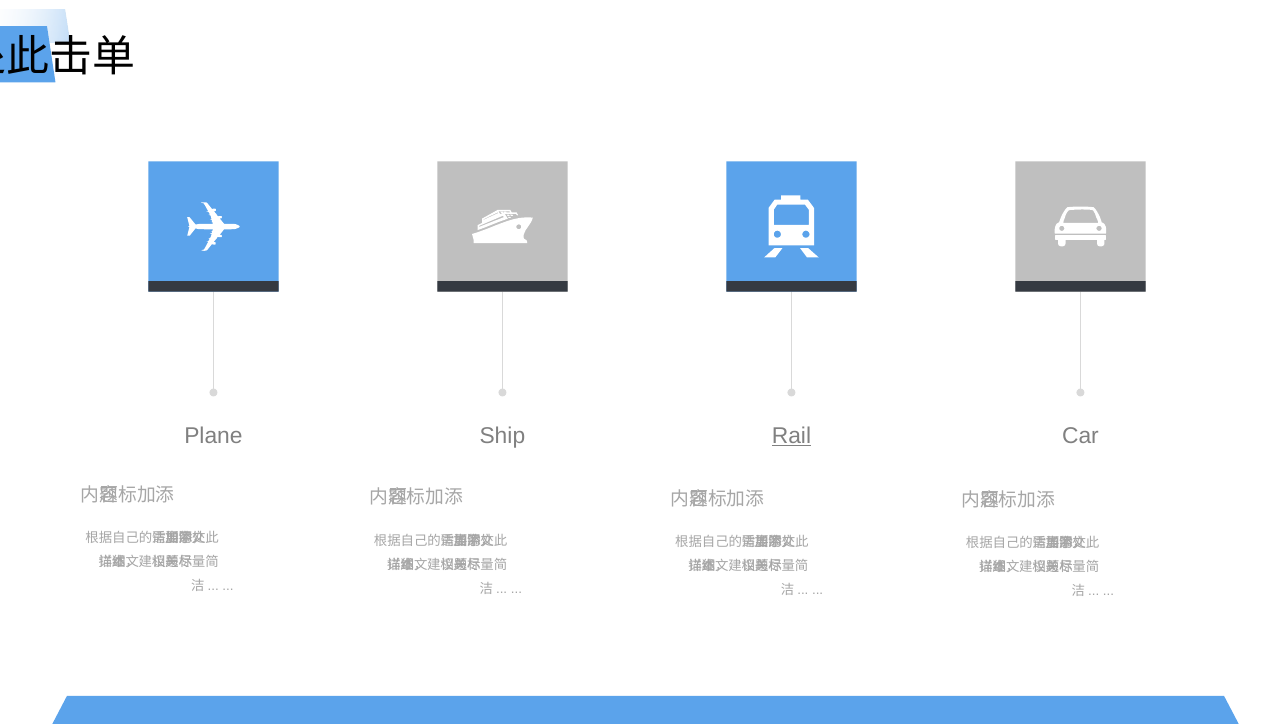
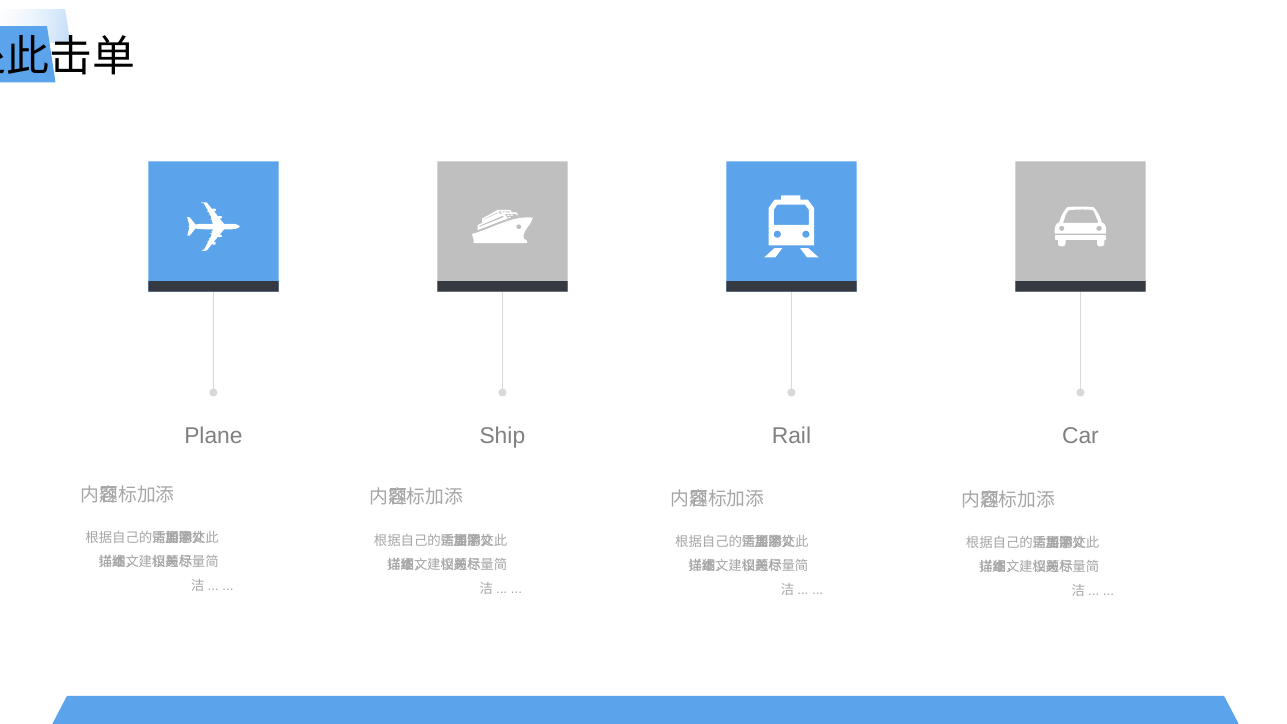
Rail underline: present -> none (791, 436)
